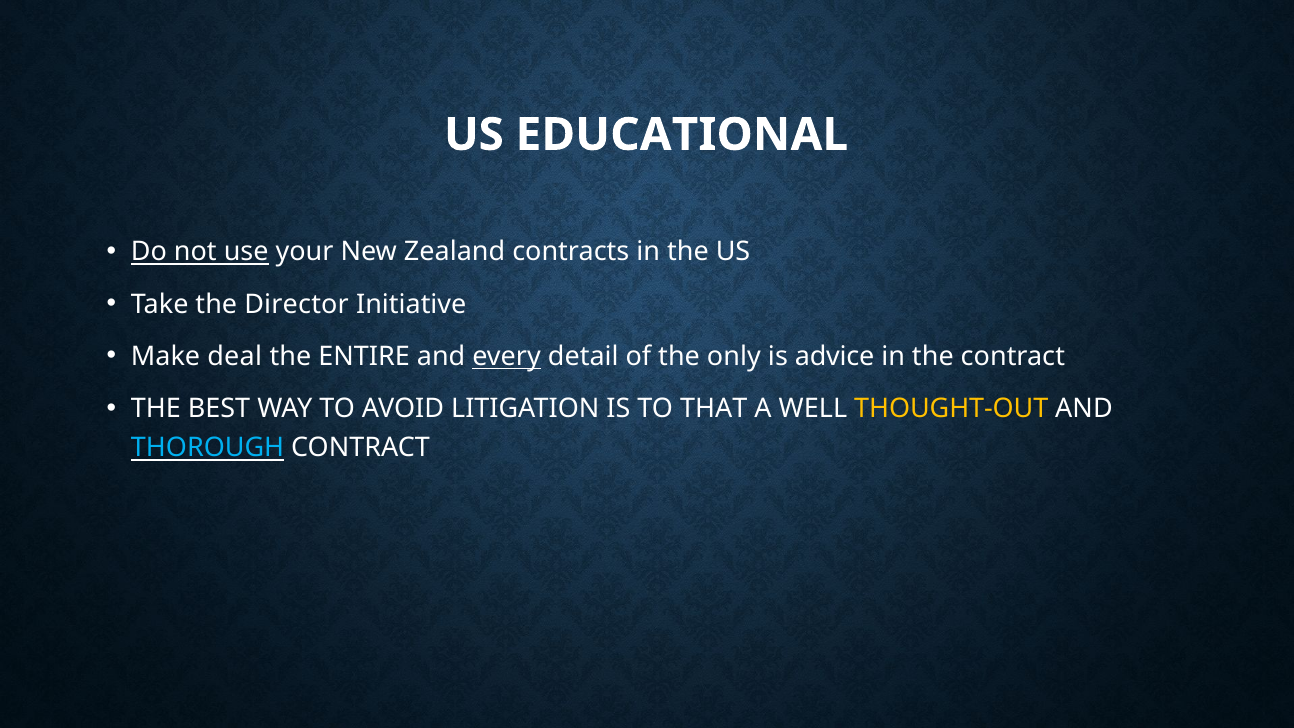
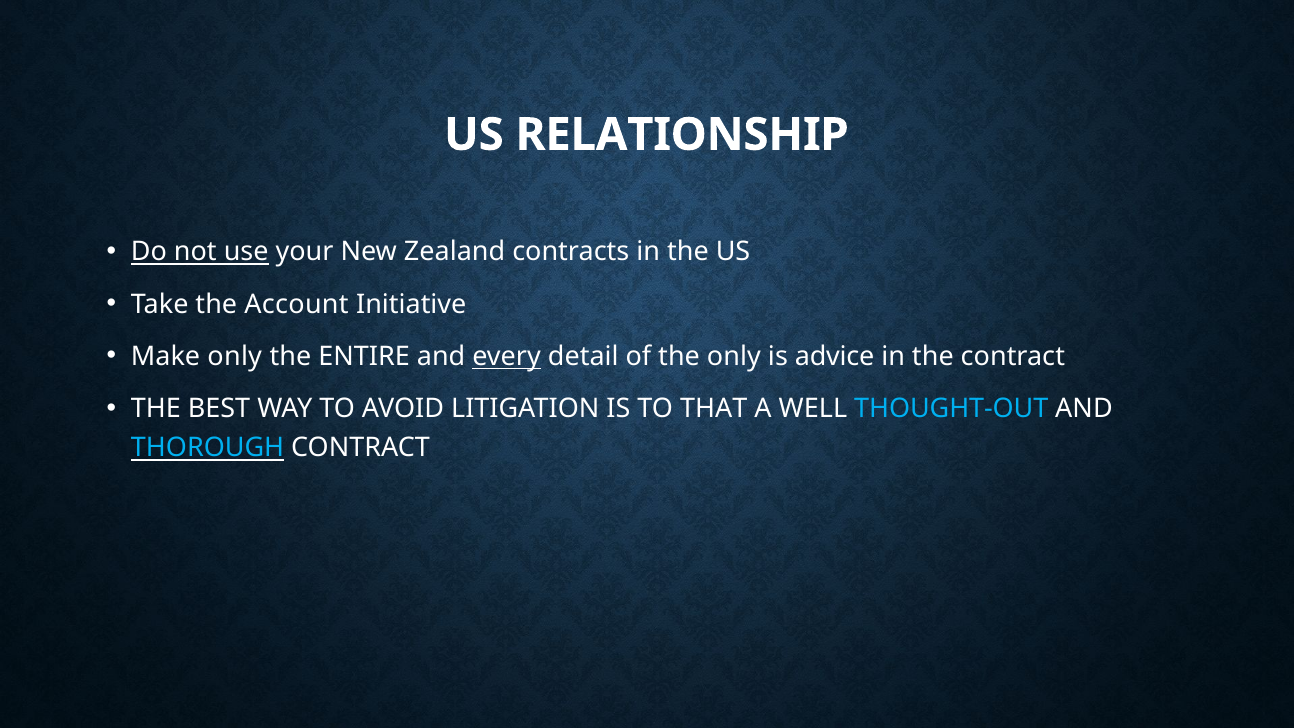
EDUCATIONAL: EDUCATIONAL -> RELATIONSHIP (682, 135)
Director: Director -> Account (297, 304)
Make deal: deal -> only (235, 356)
THOUGHT-OUT colour: yellow -> light blue (951, 409)
